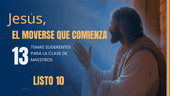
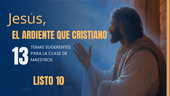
MOVERSE: MOVERSE -> ARDIENTE (38, 36)
COMIENZA: COMIENZA -> CRISTIANO (90, 36)
